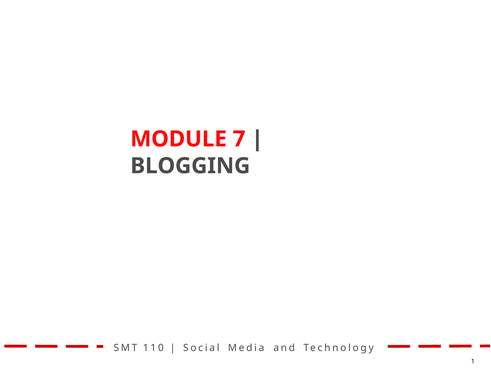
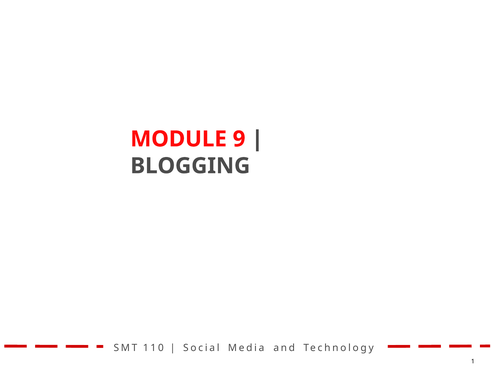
7: 7 -> 9 (239, 139)
